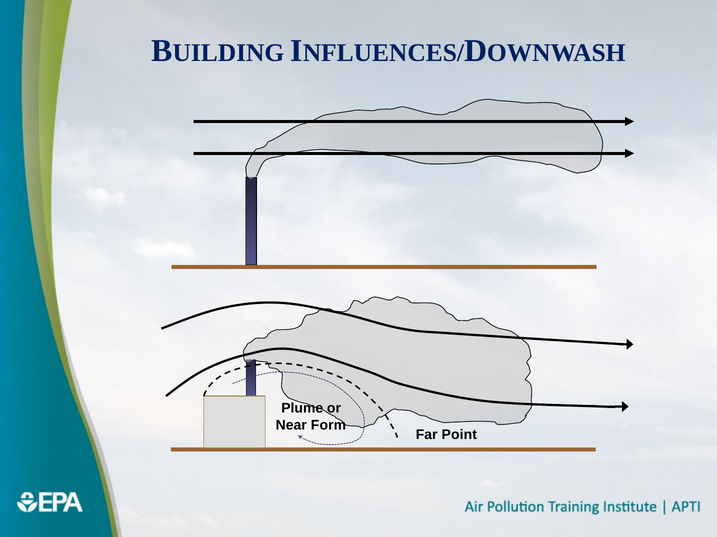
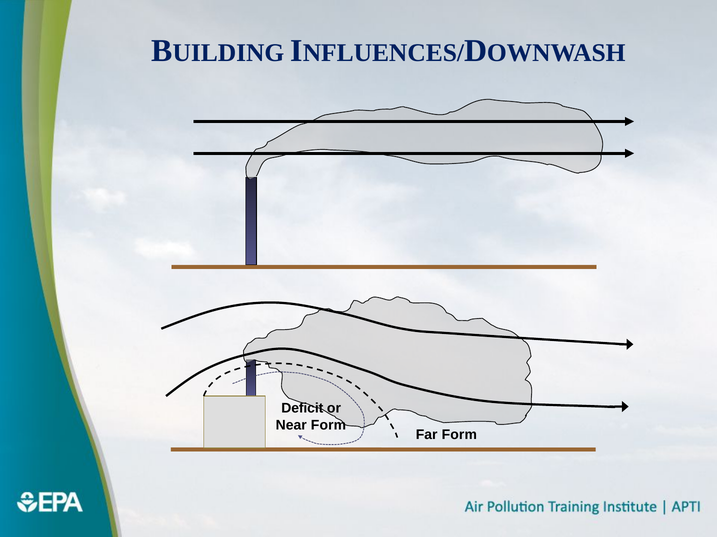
Plume: Plume -> Deficit (302, 409)
Far Point: Point -> Form (459, 435)
